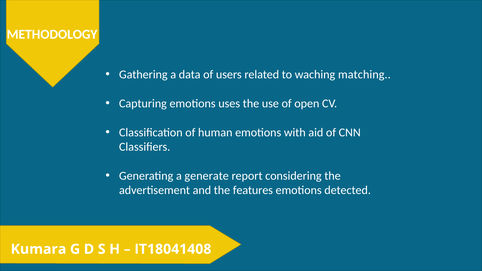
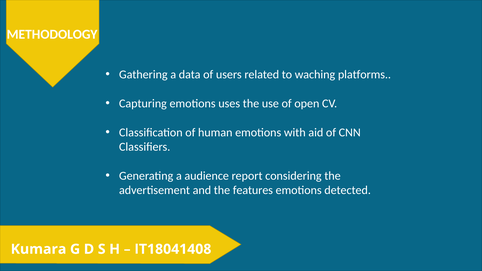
matching: matching -> platforms (364, 75)
generate: generate -> audience (207, 176)
